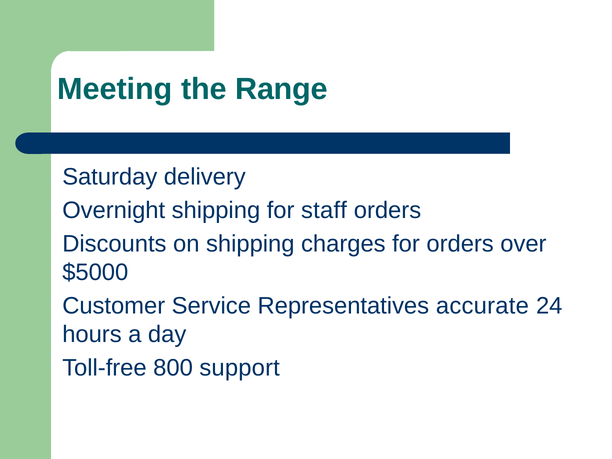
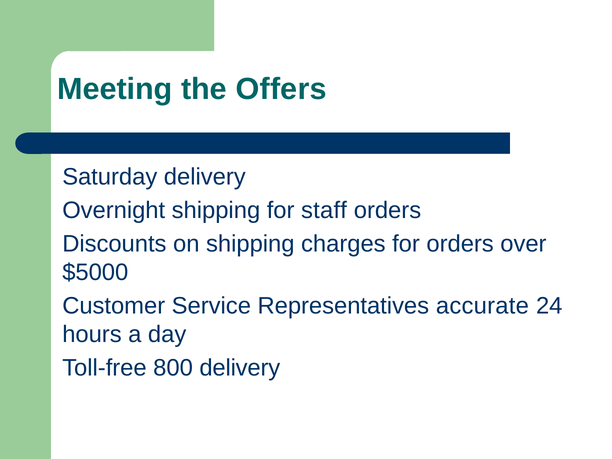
Range: Range -> Offers (281, 89)
800 support: support -> delivery (240, 368)
